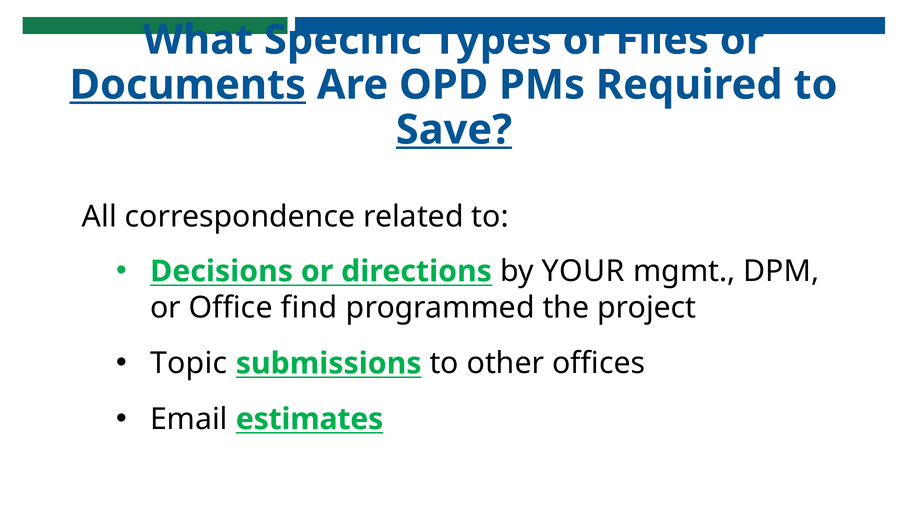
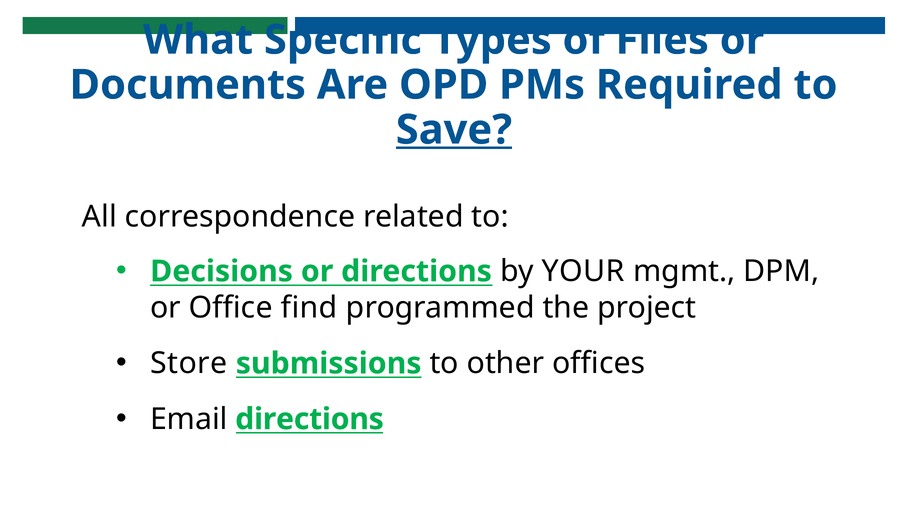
Documents underline: present -> none (188, 85)
Topic: Topic -> Store (189, 363)
Email estimates: estimates -> directions (310, 419)
